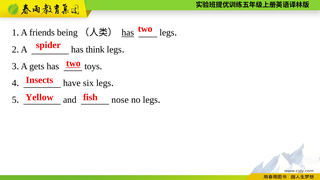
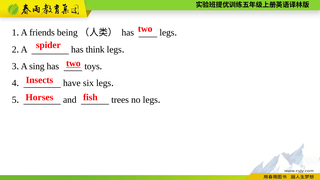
has underline: present -> none (128, 33)
gets: gets -> sing (37, 66)
Yellow: Yellow -> Horses (39, 97)
nose: nose -> trees (120, 100)
